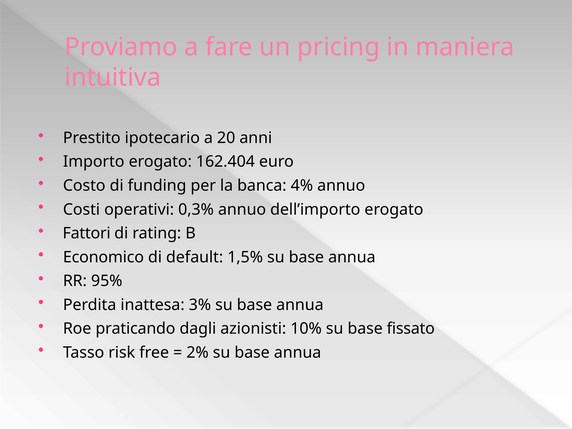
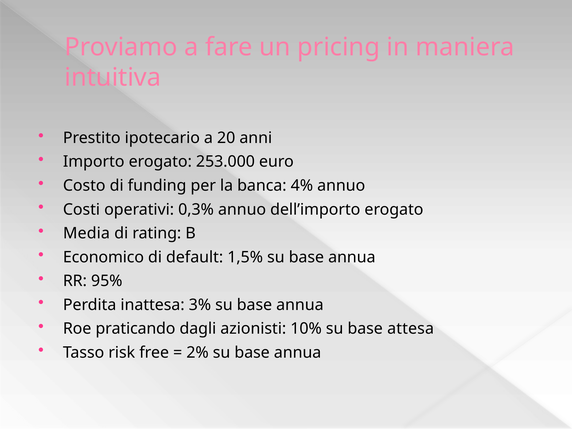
162.404: 162.404 -> 253.000 (225, 162)
Fattori: Fattori -> Media (86, 233)
fissato: fissato -> attesa (411, 329)
